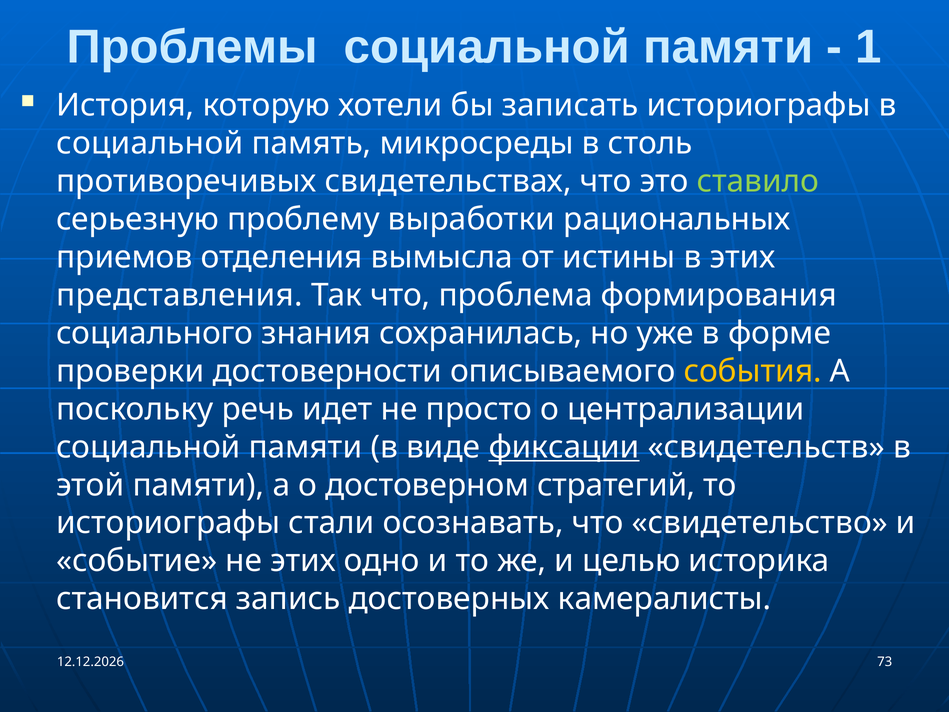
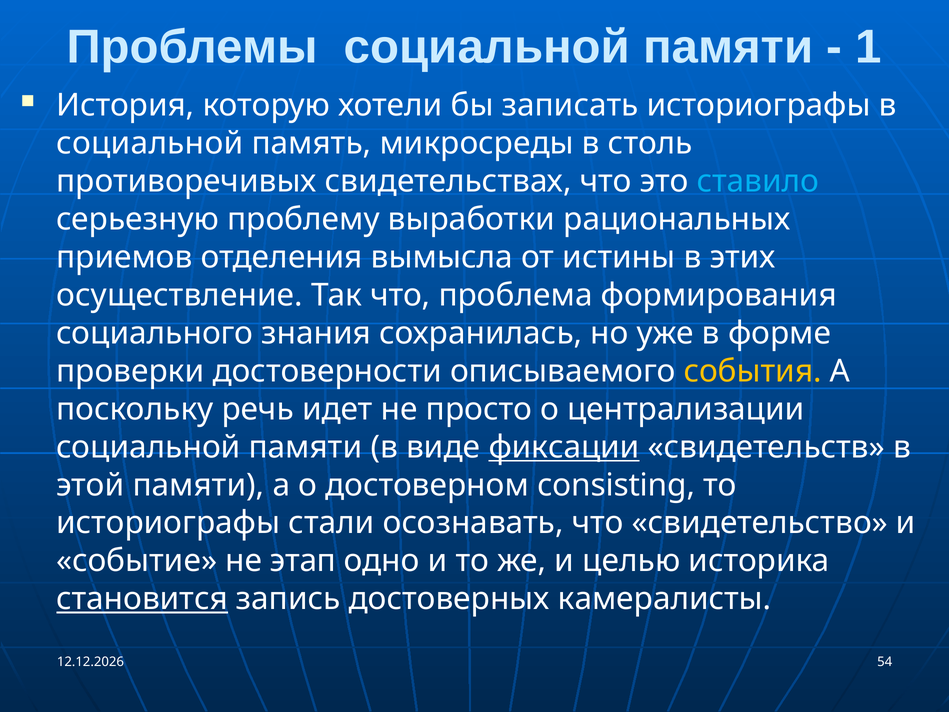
ставило colour: light green -> light blue (758, 181)
представления: представления -> осуществление (180, 295)
стратегий: стратегий -> consisting (616, 485)
не этих: этих -> этап (303, 561)
становится underline: none -> present (142, 599)
73: 73 -> 54 (885, 662)
